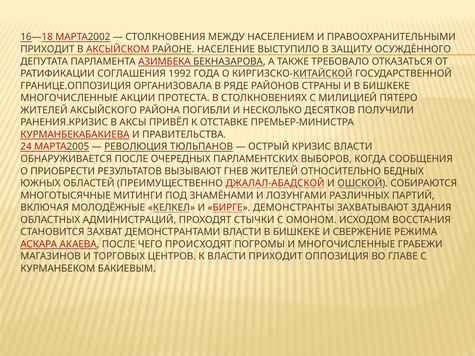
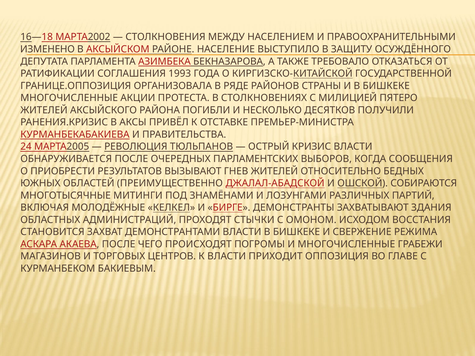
ПРИХОДИТ: ПРИХОДИТ -> ИЗМЕНЕНО (48, 49)
1992: 1992 -> 1993 (180, 74)
